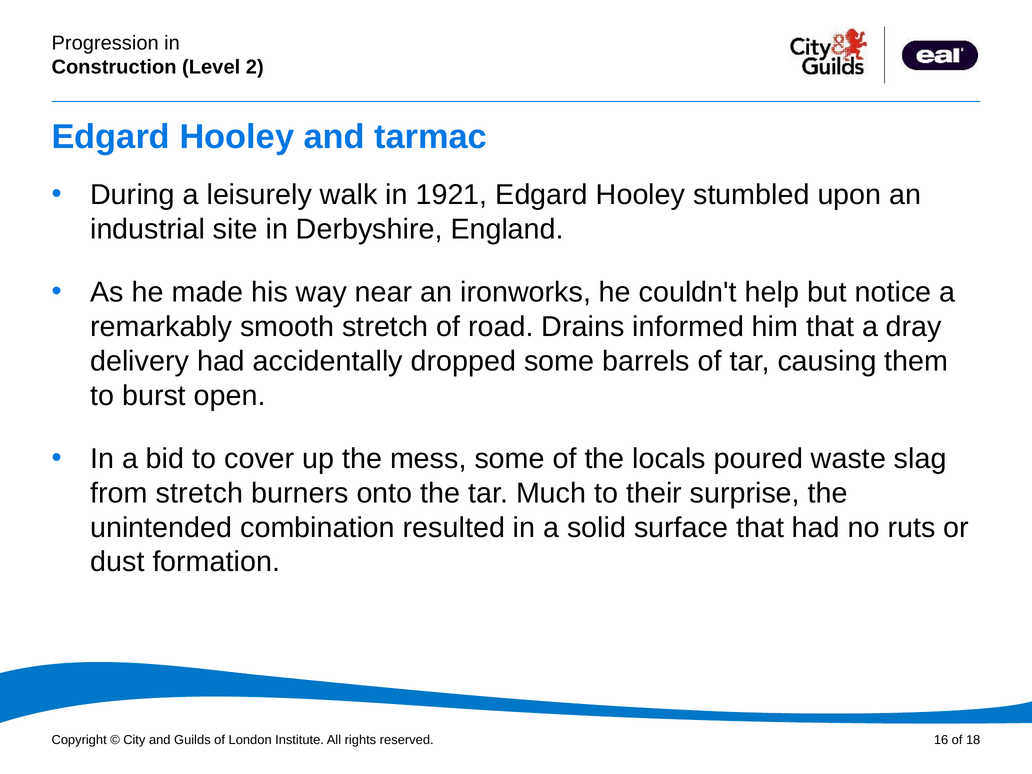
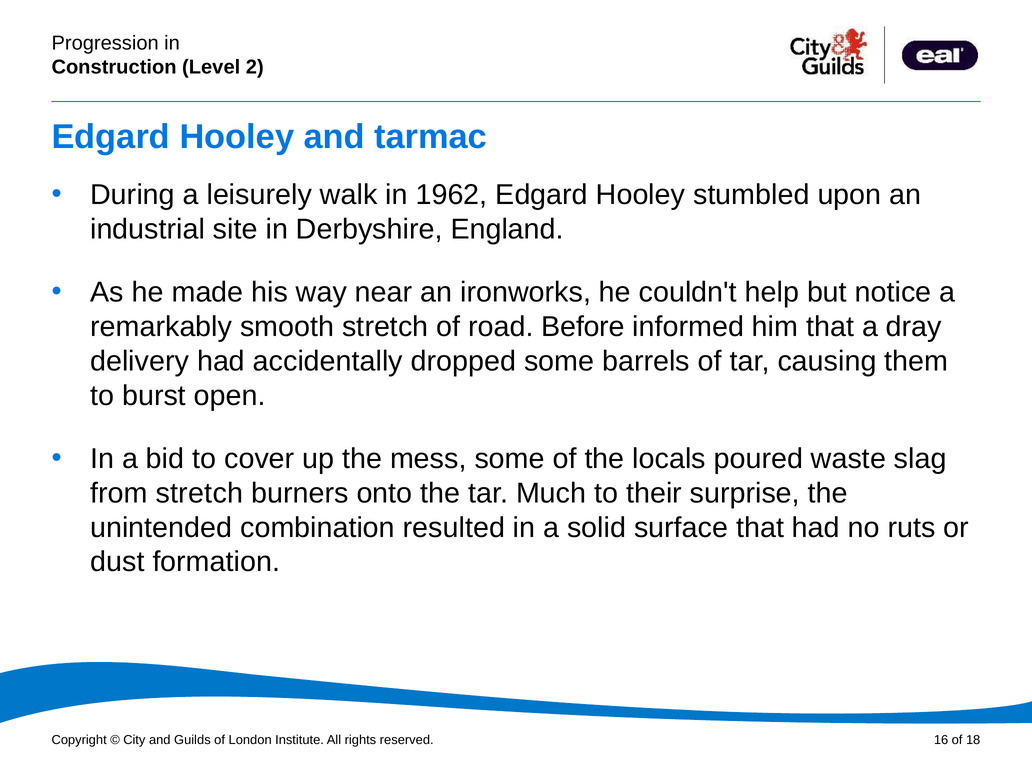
1921: 1921 -> 1962 (451, 195)
Drains: Drains -> Before (583, 327)
